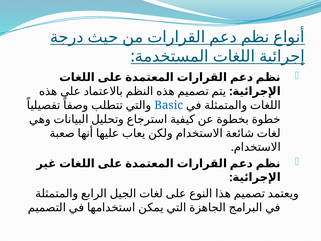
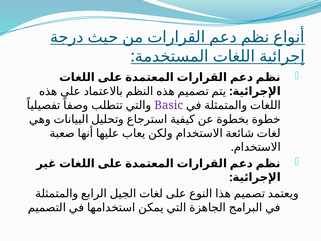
Basic colour: blue -> purple (169, 105)
